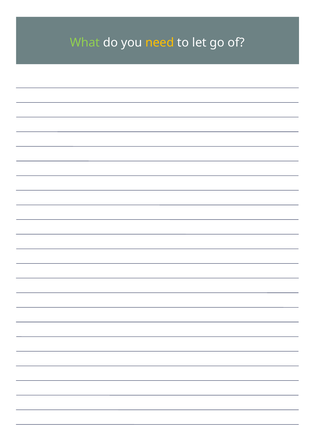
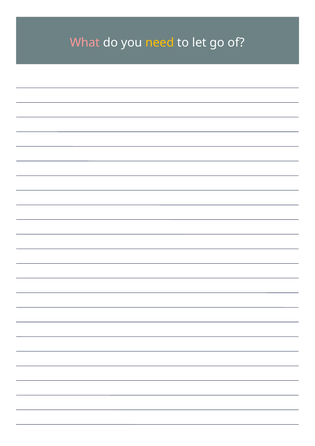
What colour: light green -> pink (85, 42)
